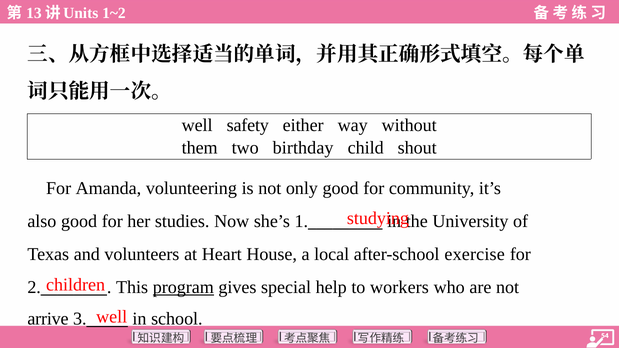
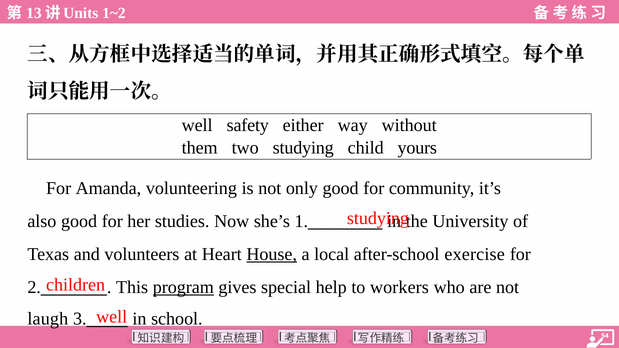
two birthday: birthday -> studying (303, 148)
shout: shout -> yours (417, 148)
House underline: none -> present (272, 254)
arrive: arrive -> laugh (48, 319)
